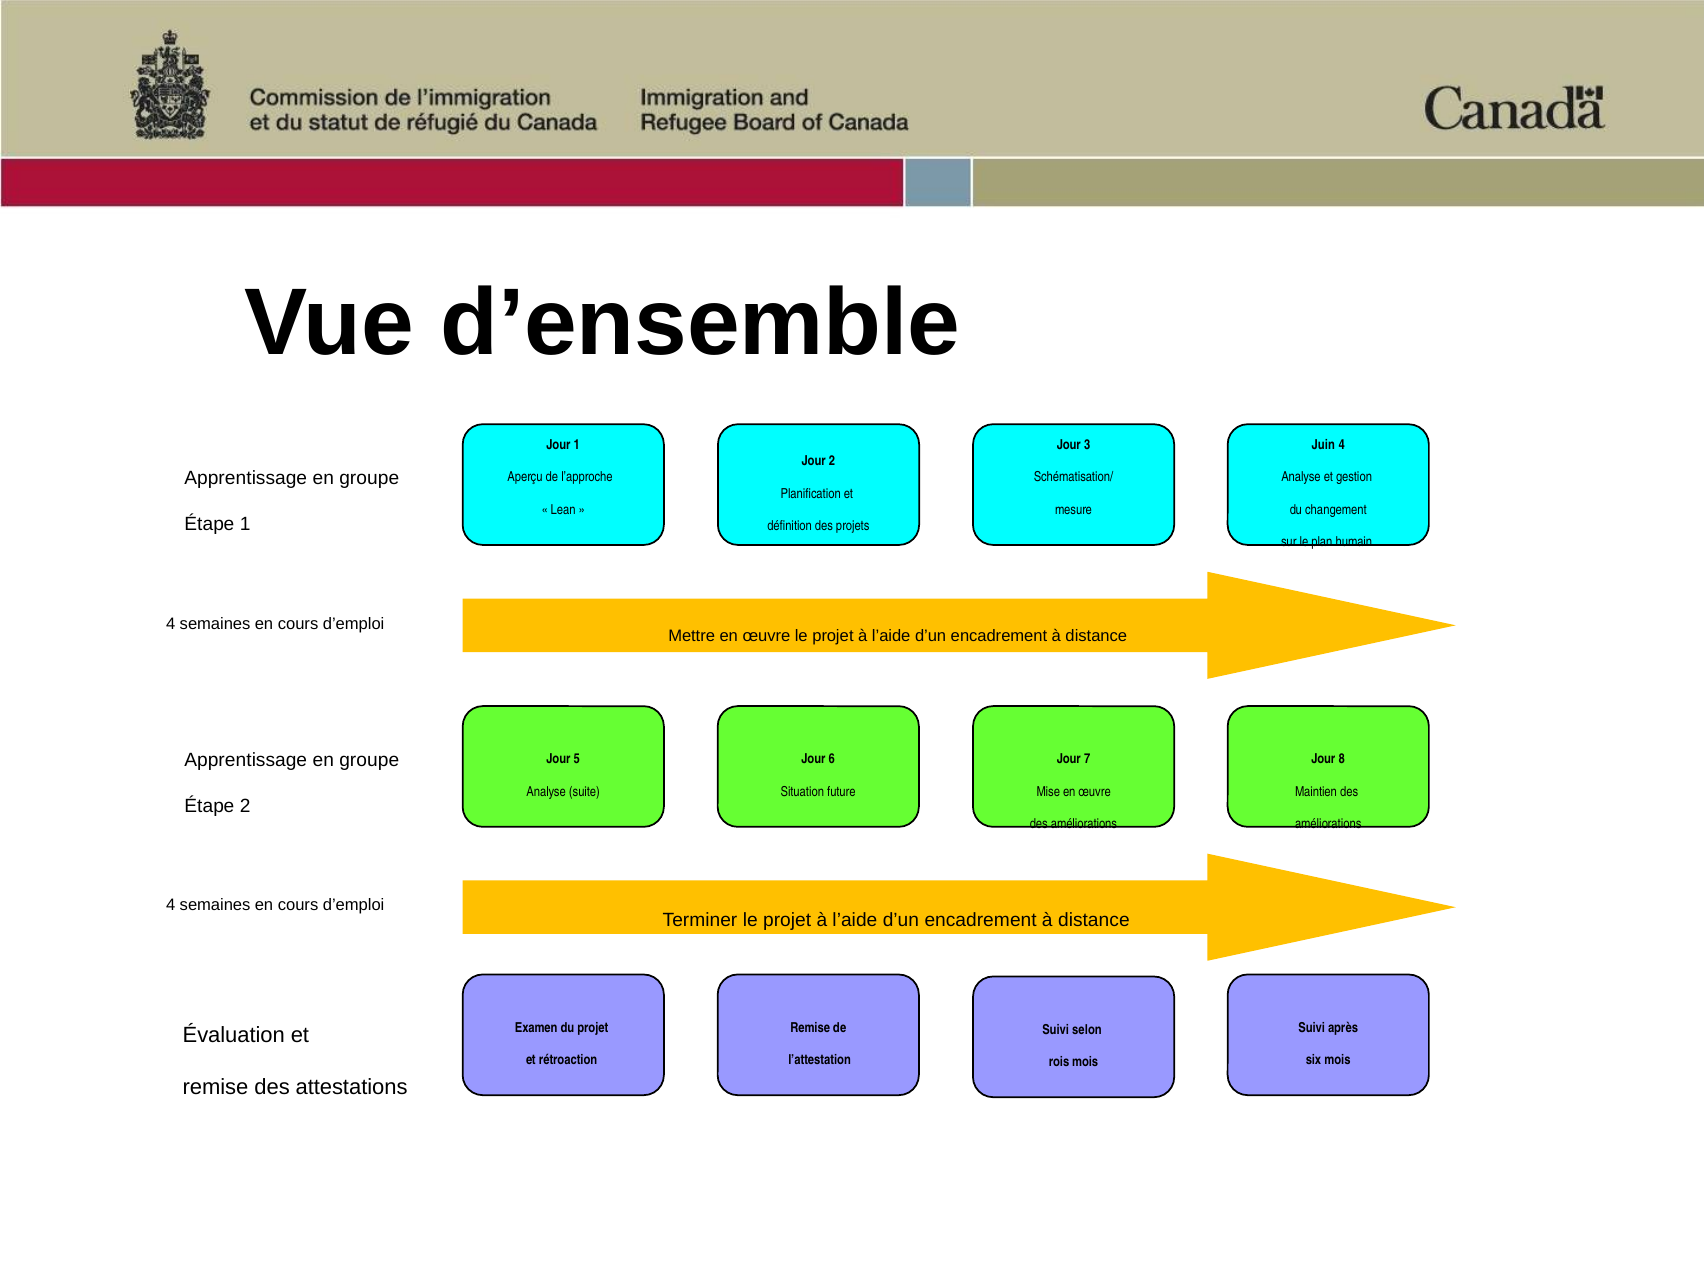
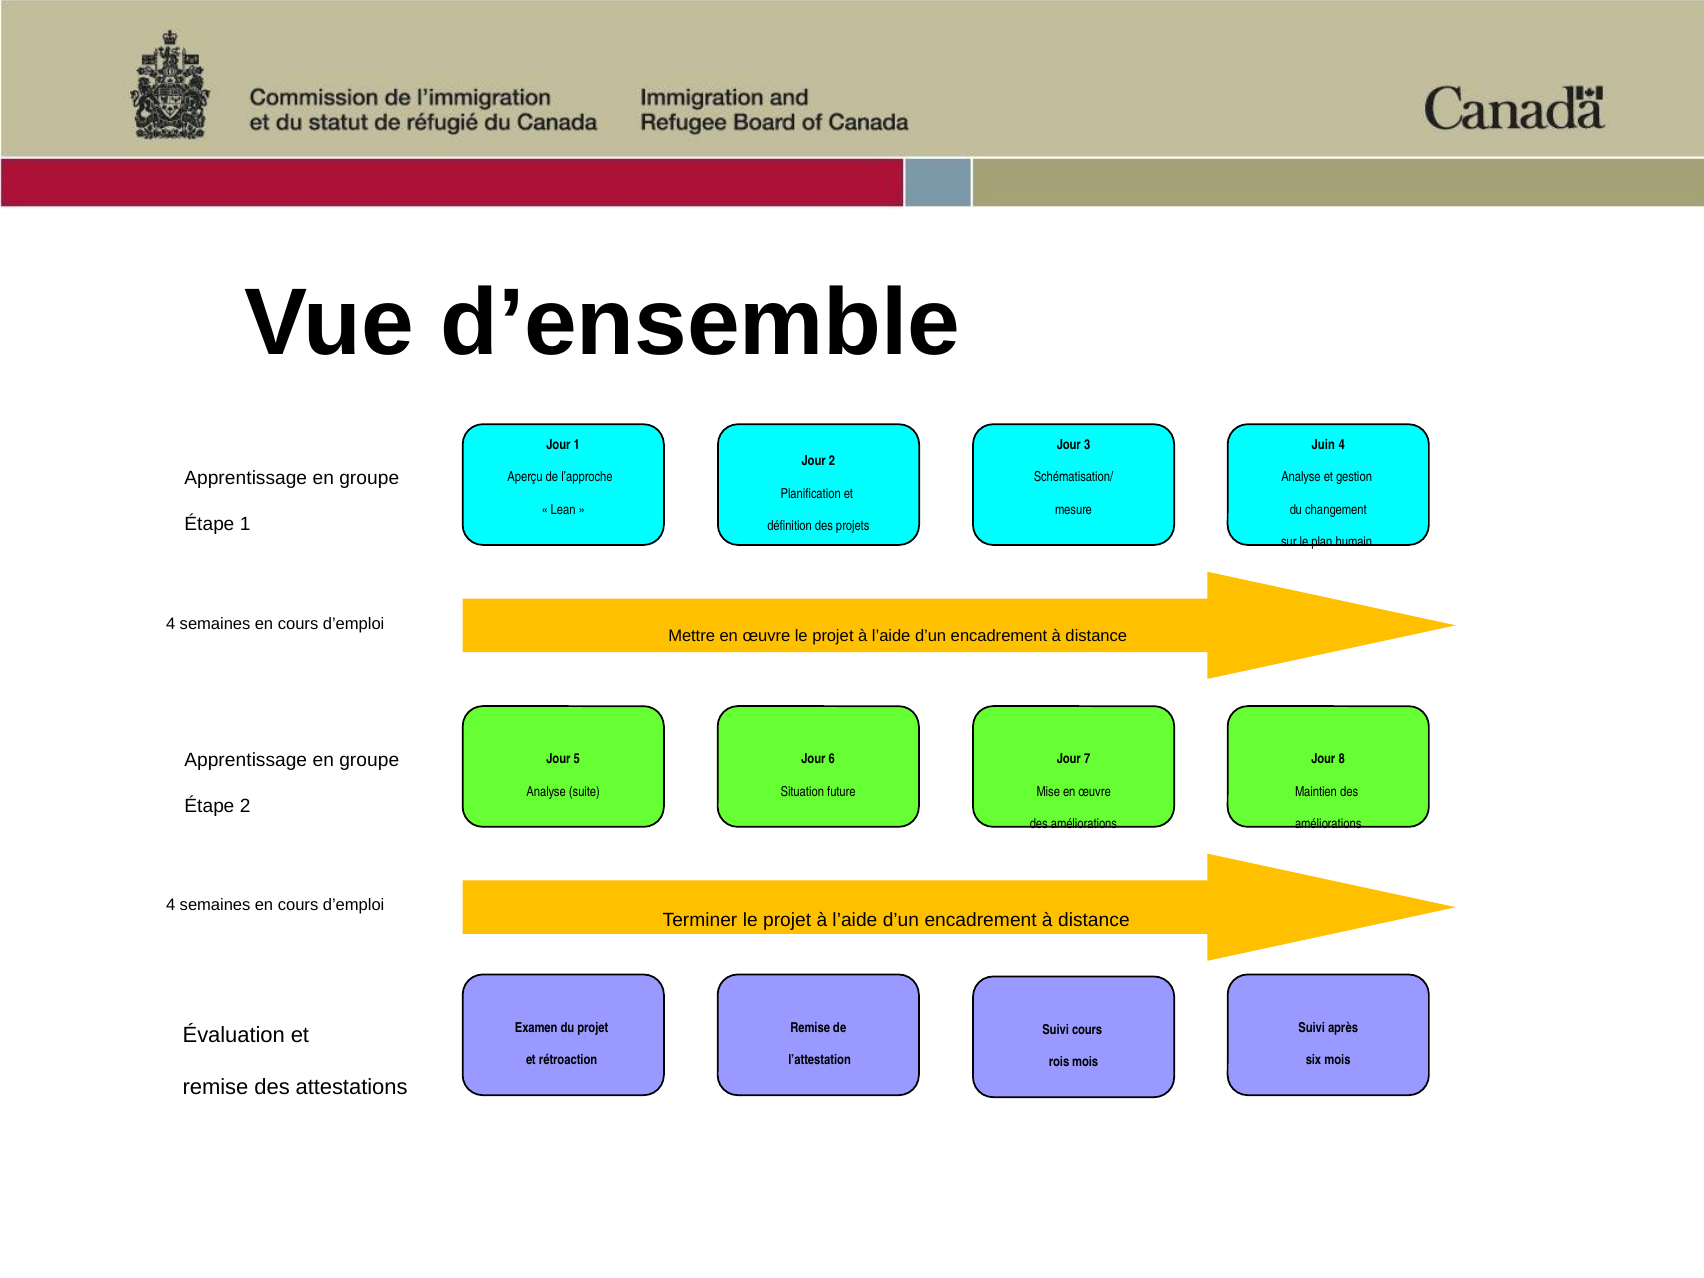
Suivi selon: selon -> cours (1087, 1030)
